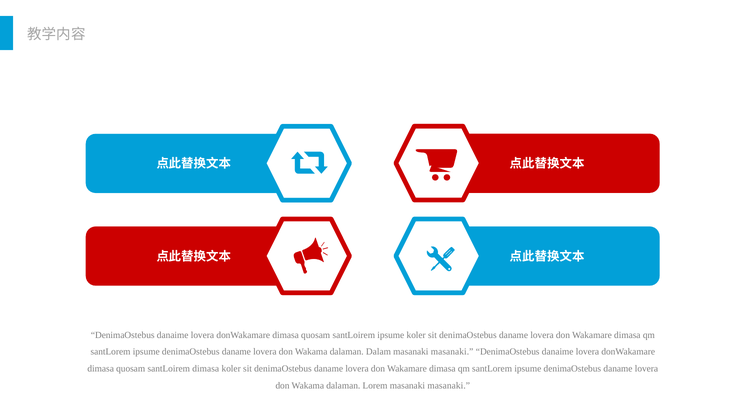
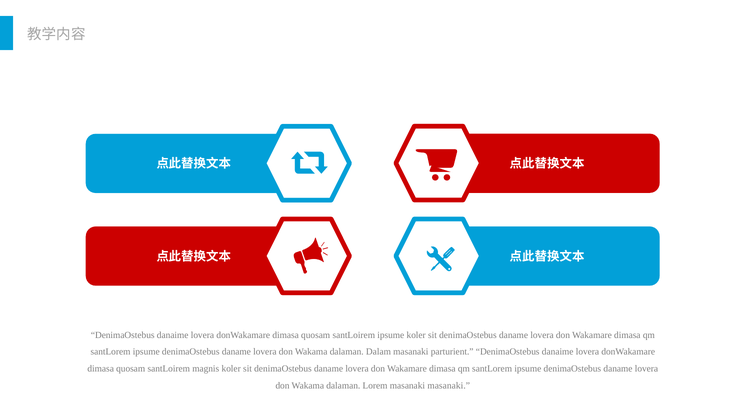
Dalam masanaki masanaki: masanaki -> parturient (452, 352)
santLoirem dimasa: dimasa -> magnis (206, 368)
